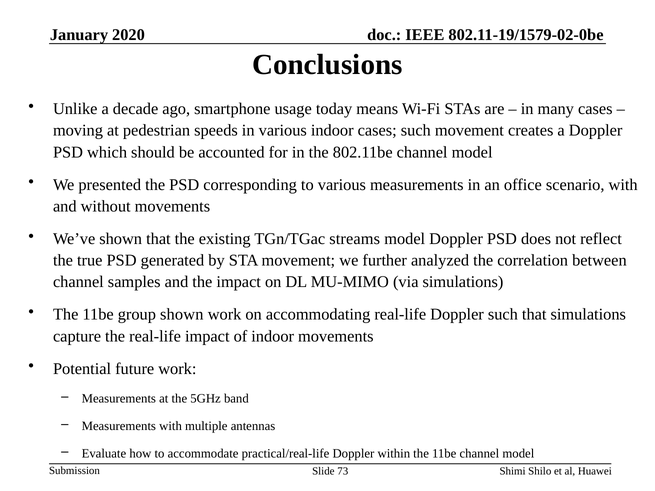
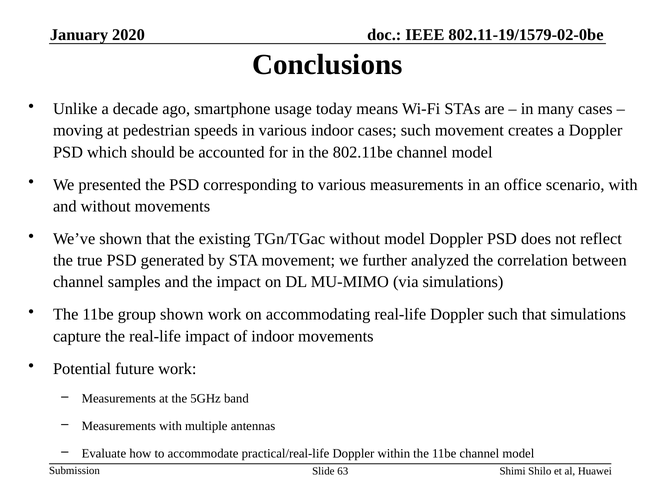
TGn/TGac streams: streams -> without (355, 239)
73: 73 -> 63 (343, 471)
